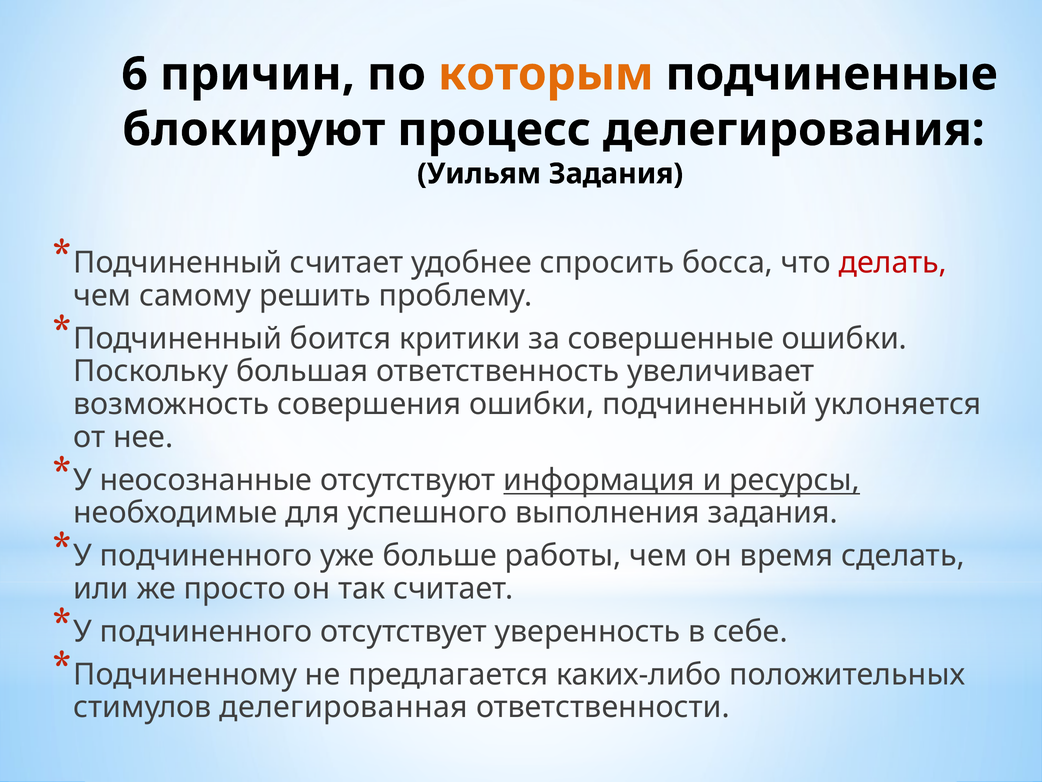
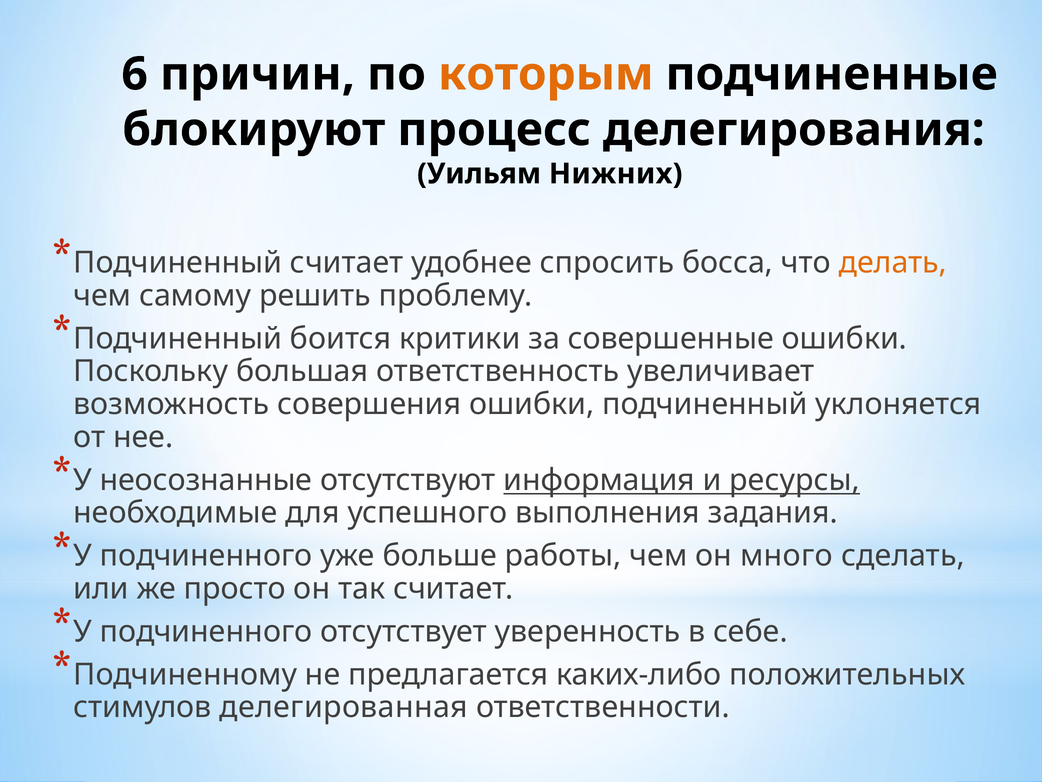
Уильям Задания: Задания -> Нижних (616, 174)
делать colour: red -> orange (893, 262)
время: время -> много (787, 555)
